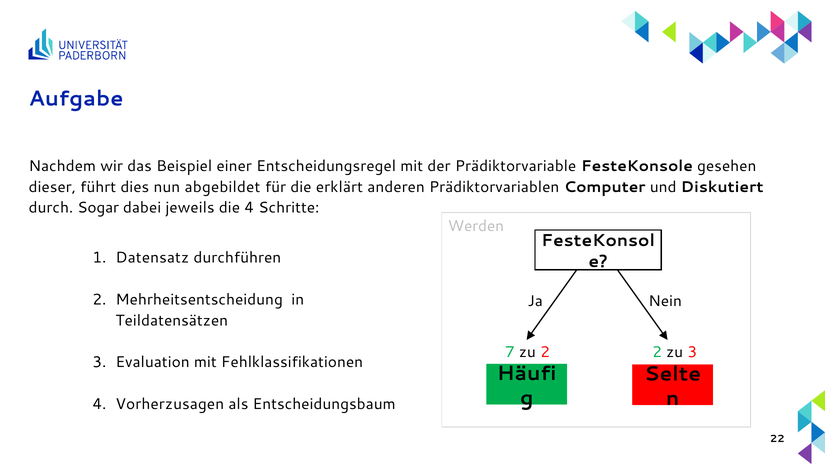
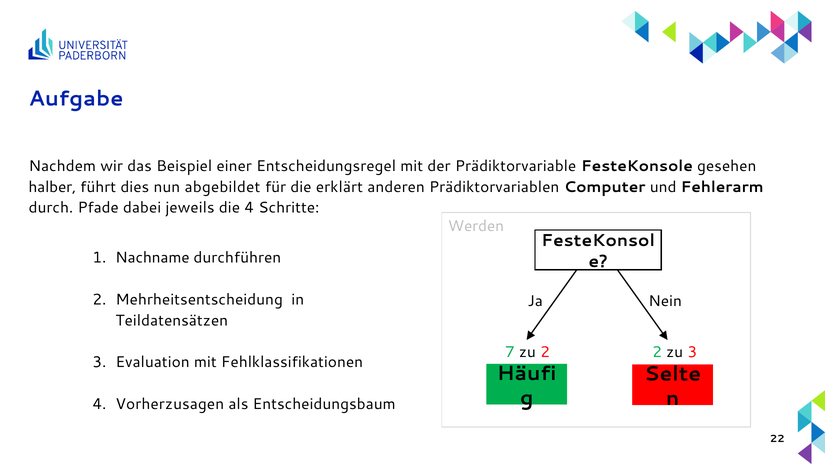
dieser: dieser -> halber (52, 187)
Diskutiert: Diskutiert -> Fehlerarm (722, 187)
Sogar: Sogar -> Pfade (98, 208)
Datensatz: Datensatz -> Nachname (152, 258)
